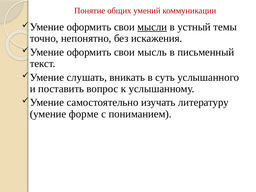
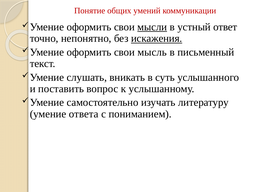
темы: темы -> ответ (225, 27)
искажения underline: none -> present (157, 38)
форме: форме -> ответа (84, 114)
